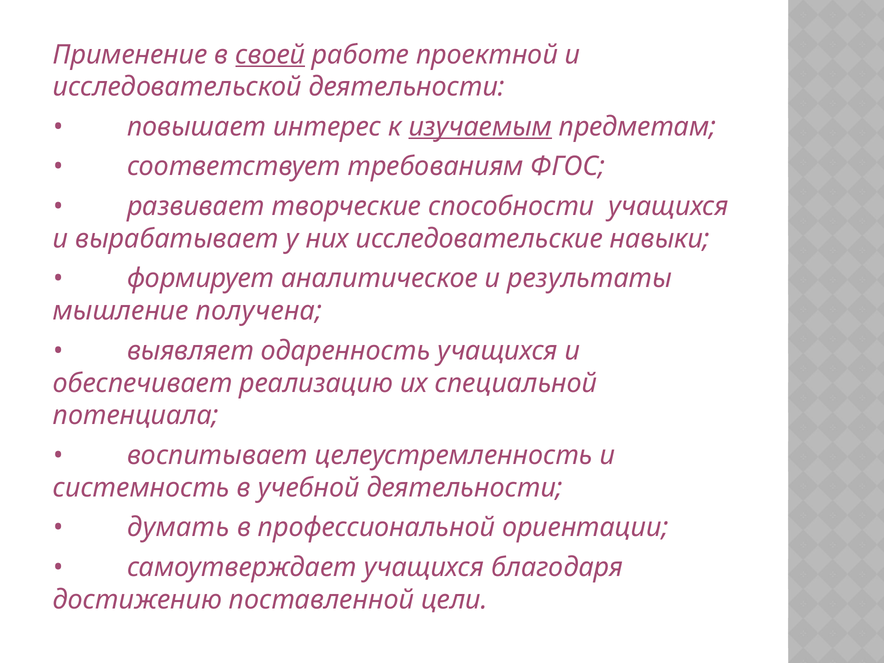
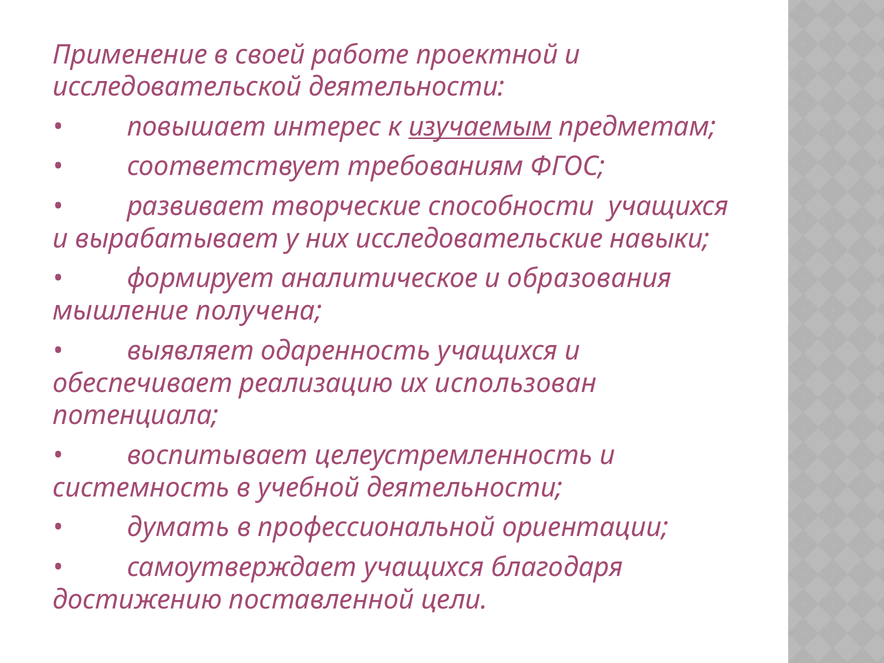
своей underline: present -> none (270, 55)
результаты: результаты -> образования (590, 279)
специальной: специальной -> использован (516, 383)
